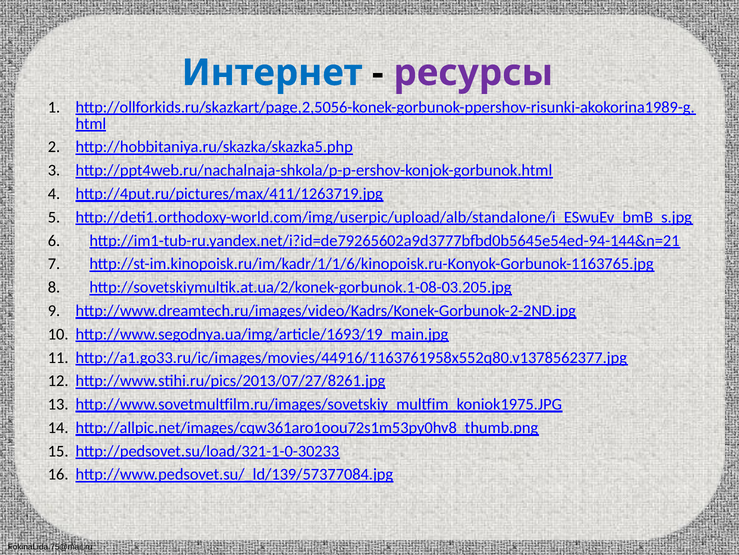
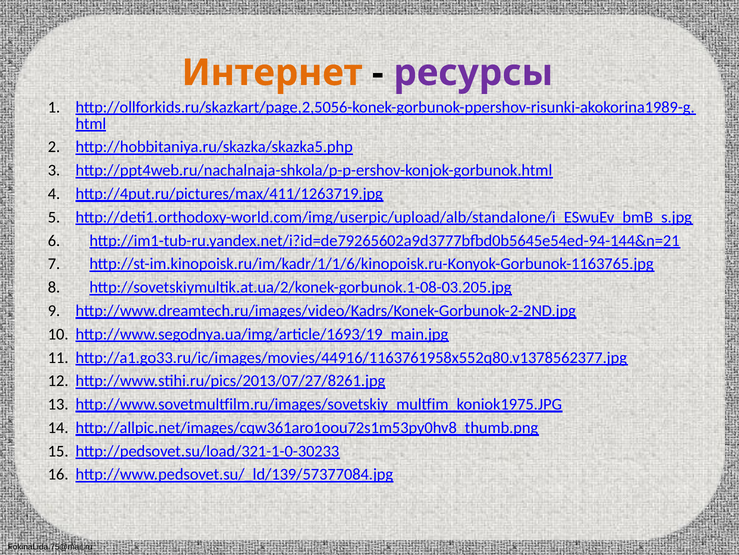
Интернет colour: blue -> orange (272, 73)
